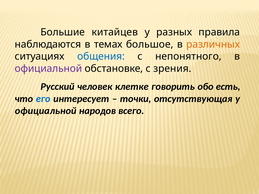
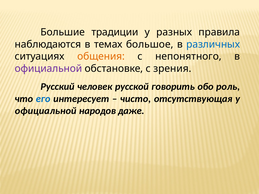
китайцев: китайцев -> традиции (115, 32)
различных colour: orange -> blue (213, 44)
общения colour: blue -> orange (101, 56)
клетке: клетке -> русской (132, 87)
есть: есть -> роль (228, 87)
точки: точки -> чисто (136, 99)
всего: всего -> даже (131, 111)
